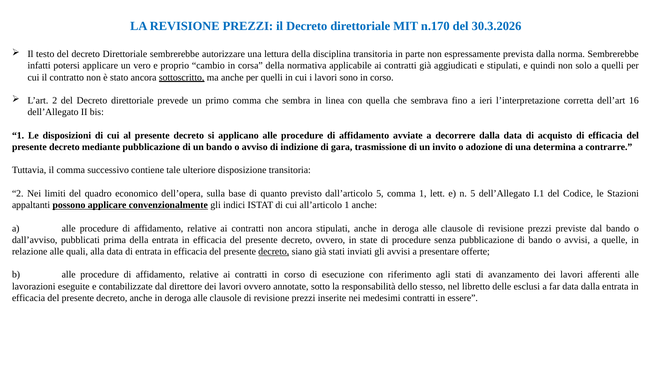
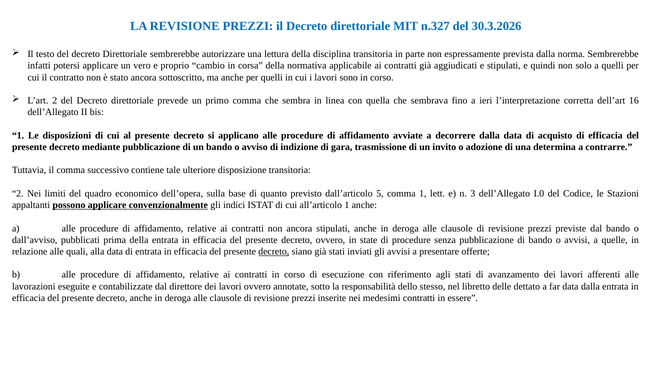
n.170: n.170 -> n.327 (435, 26)
sottoscritto underline: present -> none (182, 77)
n 5: 5 -> 3 (473, 193)
I.1: I.1 -> I.0 (539, 193)
esclusi: esclusi -> dettato (527, 286)
